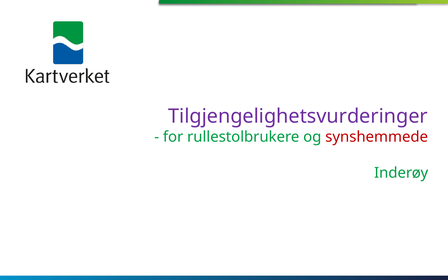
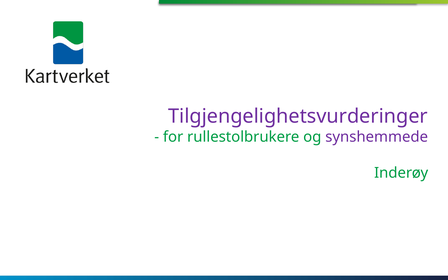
synshemmede colour: red -> purple (377, 137)
